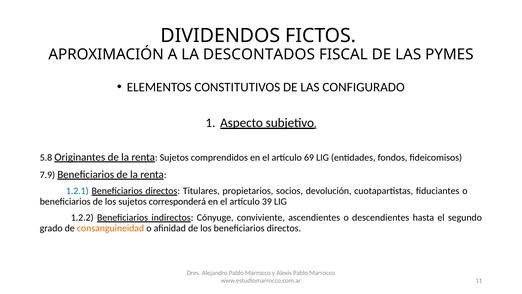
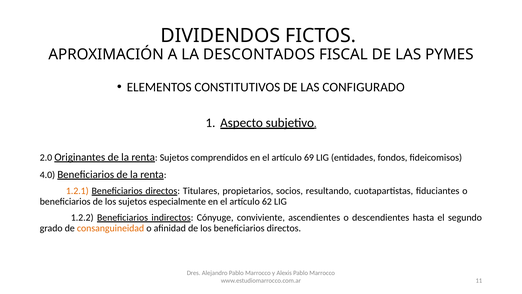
5.8: 5.8 -> 2.0 (46, 157)
7.9: 7.9 -> 4.0 (47, 175)
1.2.1 colour: blue -> orange (77, 191)
devolución: devolución -> resultando (329, 191)
corresponderá: corresponderá -> especialmente (177, 201)
39: 39 -> 62 (267, 201)
